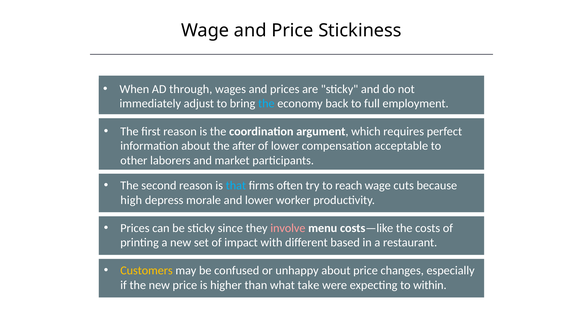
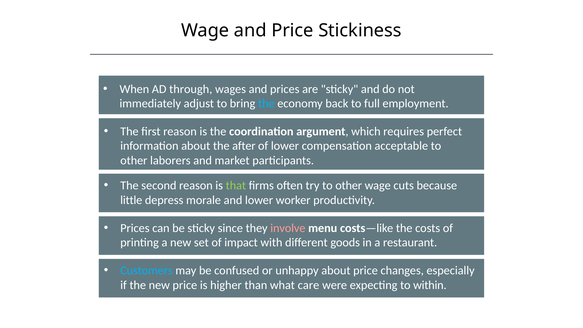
that colour: light blue -> light green (236, 185)
try to reach: reach -> other (349, 185)
high: high -> little (131, 200)
based: based -> goods (345, 243)
Customers colour: yellow -> light blue (147, 271)
take: take -> care (308, 285)
